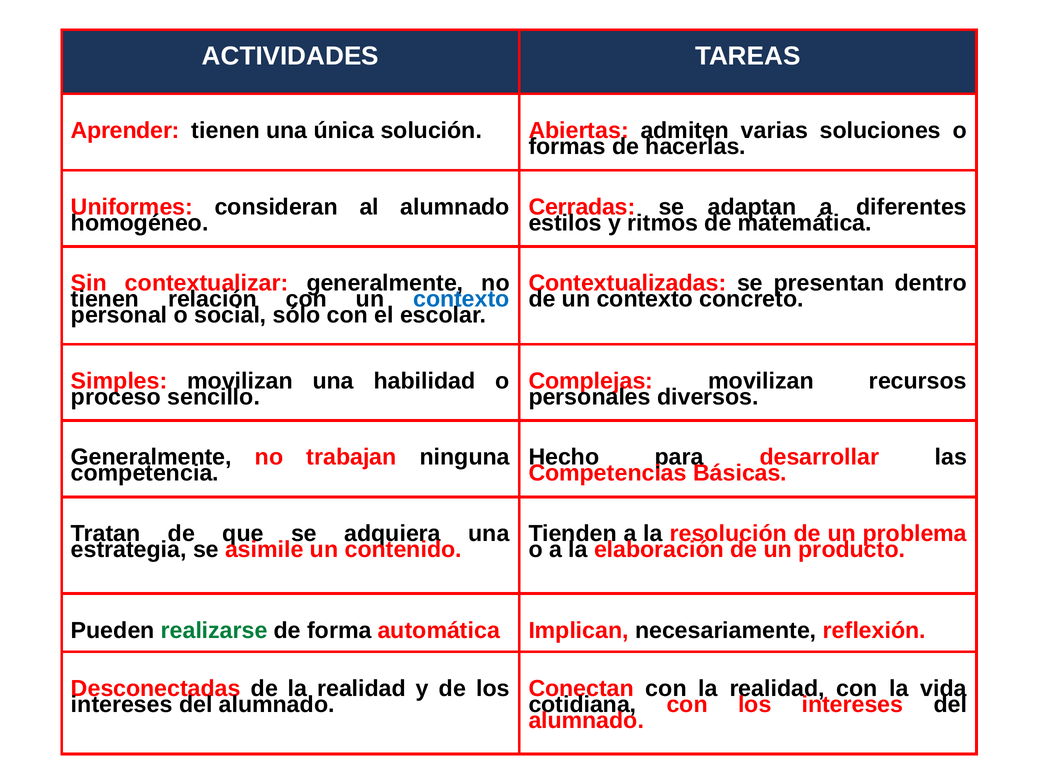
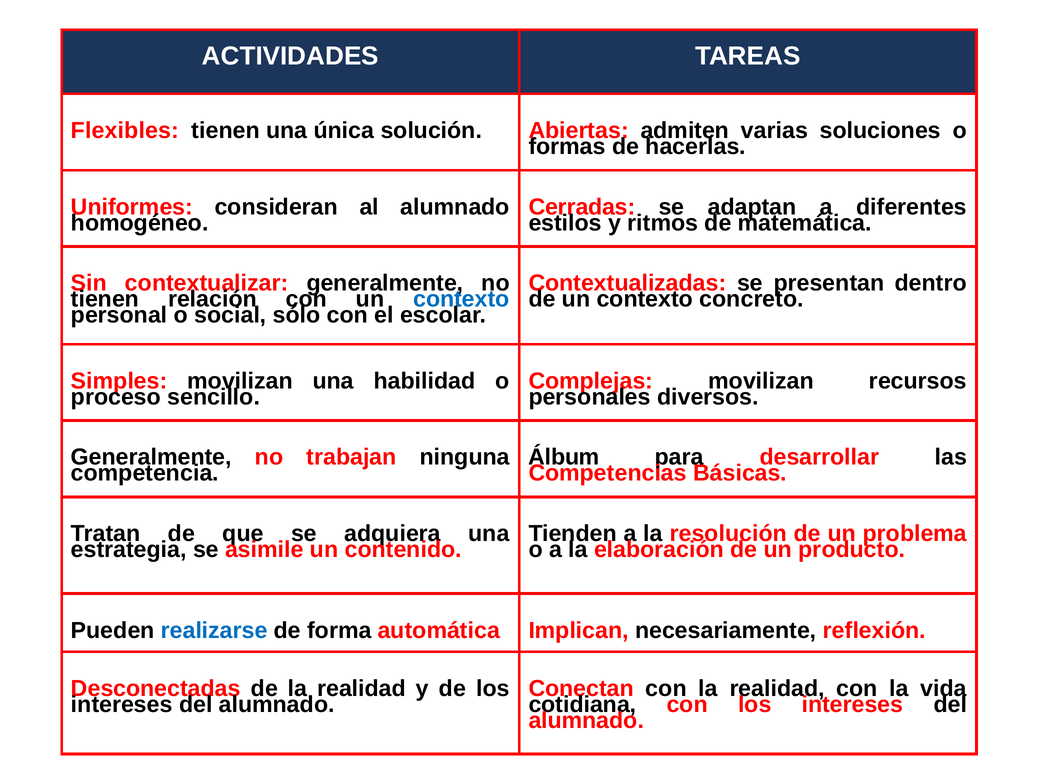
Aprender: Aprender -> Flexibles (125, 130)
Hecho: Hecho -> Álbum (564, 457)
realizarse colour: green -> blue (214, 630)
